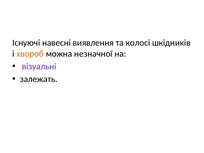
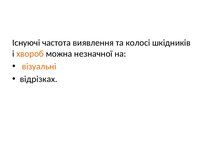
навесні: навесні -> частота (56, 43)
візуальні colour: purple -> orange (39, 66)
залежать: залежать -> відрізках (39, 79)
